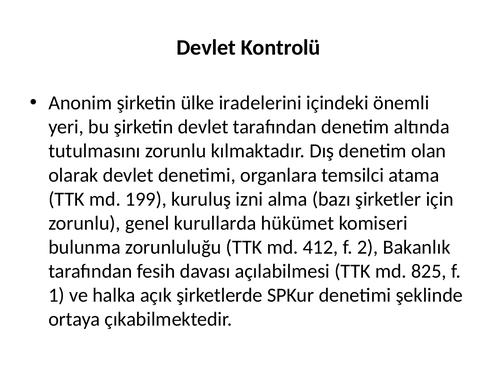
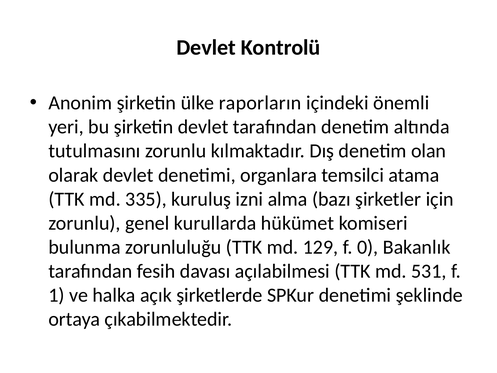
iradelerini: iradelerini -> raporların (260, 103)
199: 199 -> 335 (146, 199)
412: 412 -> 129 (320, 247)
2: 2 -> 0 (368, 247)
825: 825 -> 531 (429, 271)
